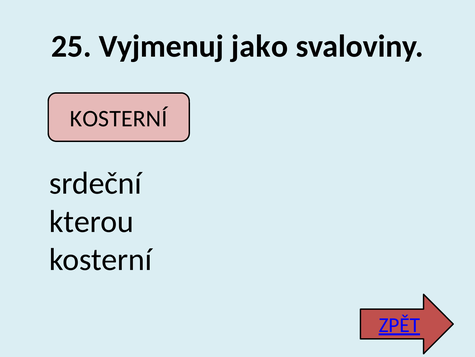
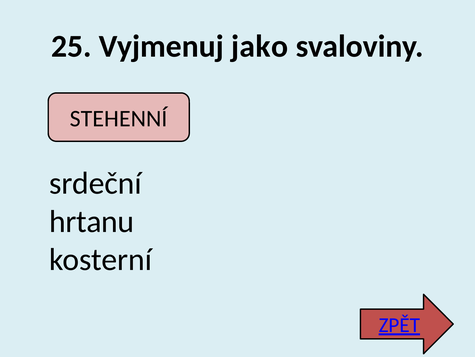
KOSTERNÍ: KOSTERNÍ -> STEHENNÍ (119, 119)
kterou: kterou -> hrtanu (92, 221)
